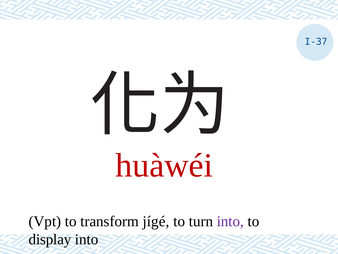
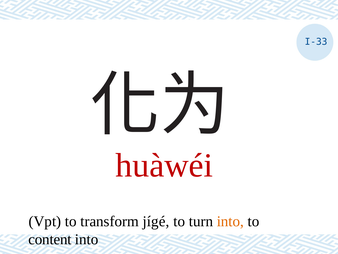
I-37: I-37 -> I-33 (316, 42)
into colour: purple -> orange (230, 221)
display: display -> content (50, 239)
